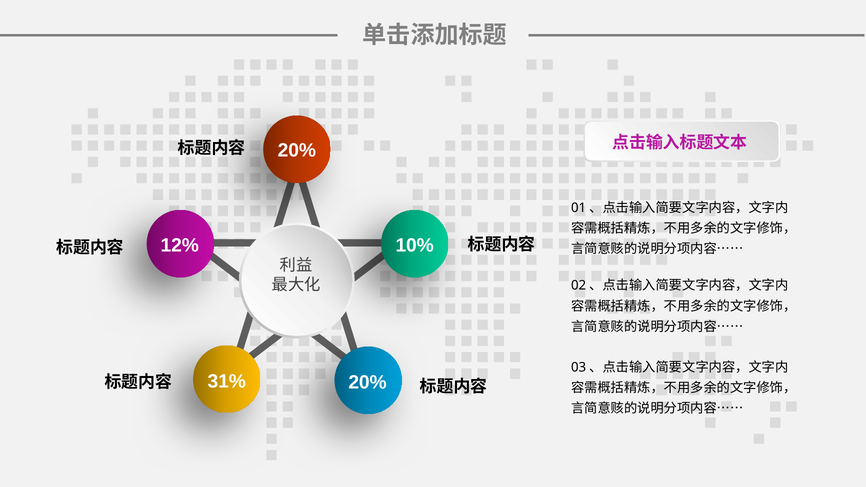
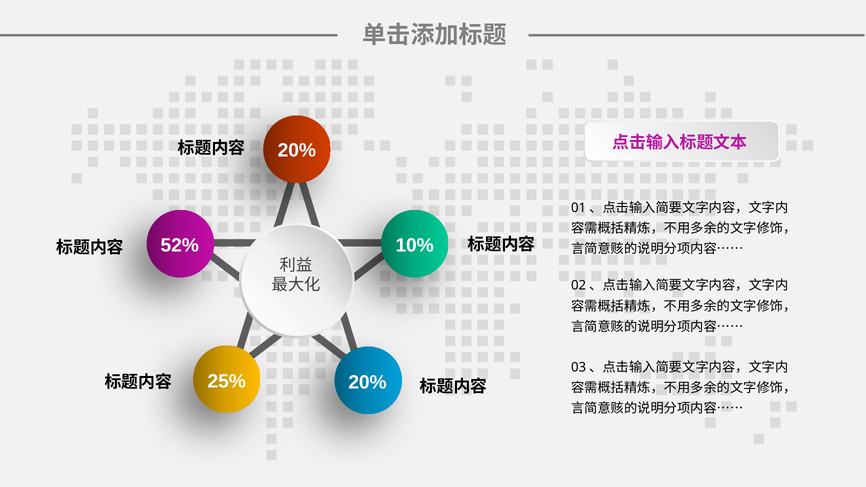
12%: 12% -> 52% (180, 245)
31%: 31% -> 25% (227, 382)
